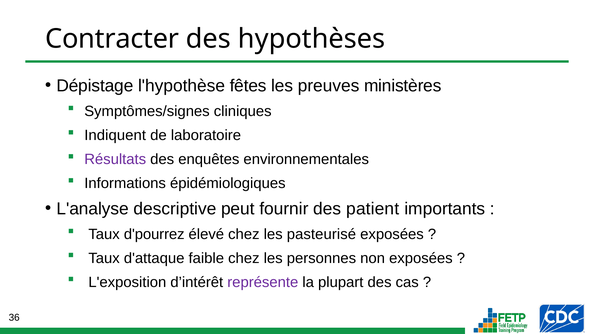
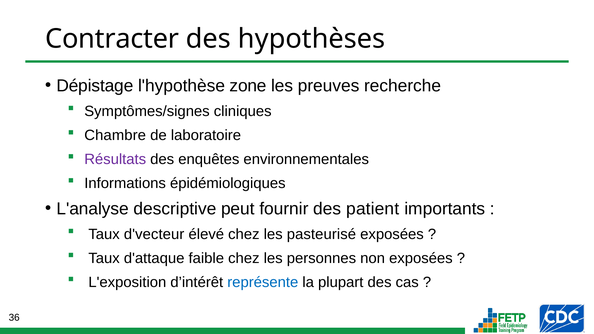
fêtes: fêtes -> zone (248, 86)
ministères: ministères -> recherche (403, 86)
Indiquent: Indiquent -> Chambre (115, 135)
d'pourrez: d'pourrez -> d'vecteur (154, 234)
représente colour: purple -> blue (263, 282)
